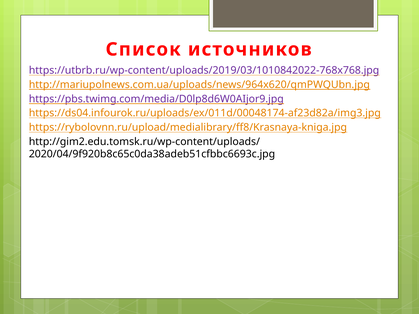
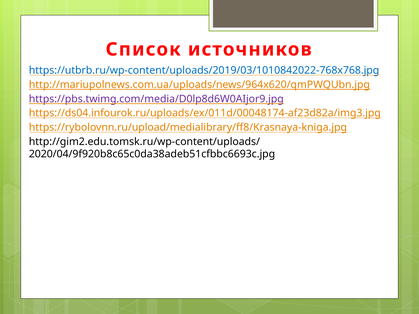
https://utbrb.ru/wp-content/uploads/2019/03/1010842022-768x768.jpg colour: purple -> blue (204, 70)
